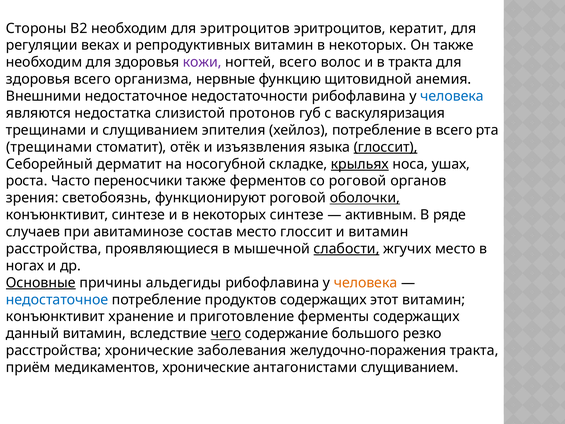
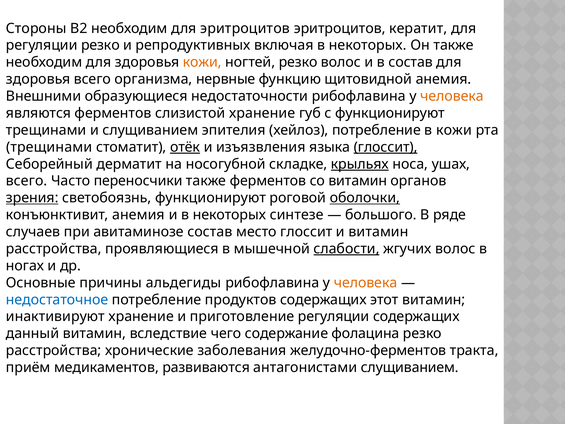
регуляции веках: веках -> резко (100, 45)
репродуктивных витамин: витамин -> включая (284, 45)
кожи colour: purple -> orange (202, 62)
ногтей всего: всего -> резко (298, 62)
в тракта: тракта -> состав (411, 62)
Внешними недостаточное: недостаточное -> образующиеся (136, 96)
человека colour: blue -> orange (452, 96)
являются недостатка: недостатка -> ферментов (113, 113)
слизистой протонов: протонов -> хранение (262, 113)
с васкуляризация: васкуляризация -> функционируют (390, 113)
в всего: всего -> кожи (454, 130)
отёк underline: none -> present (185, 147)
роста: роста -> всего (27, 181)
со роговой: роговой -> витамин (358, 181)
зрения underline: none -> present (32, 198)
конъюнктивит синтезе: синтезе -> анемия (138, 215)
активным: активным -> большого (381, 215)
жгучих место: место -> волос (455, 249)
Основные underline: present -> none (41, 283)
конъюнктивит: конъюнктивит -> инактивируют (55, 316)
приготовление ферменты: ферменты -> регуляции (334, 316)
чего underline: present -> none (226, 333)
большого: большого -> фолацина (366, 333)
желудочно-поражения: желудочно-поражения -> желудочно-ферментов (368, 350)
медикаментов хронические: хронические -> развиваются (206, 367)
